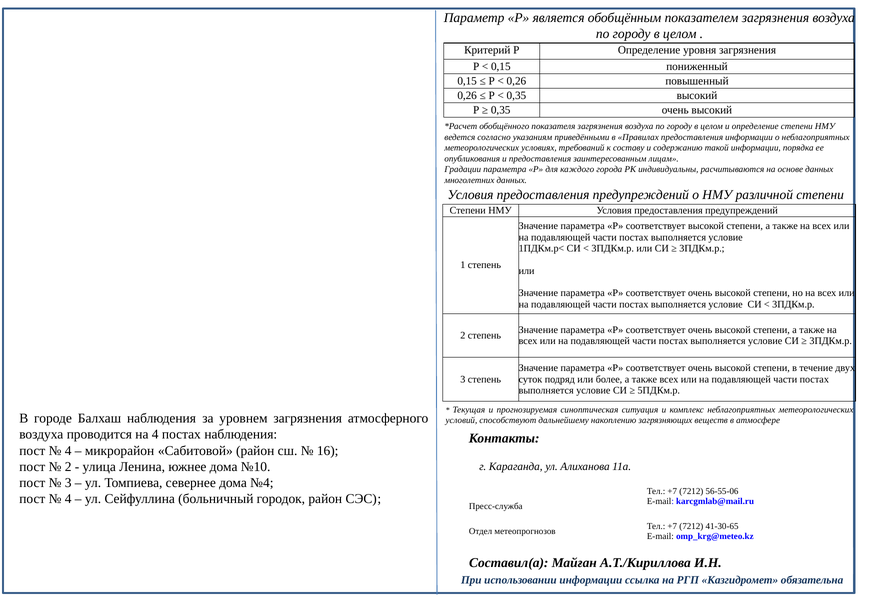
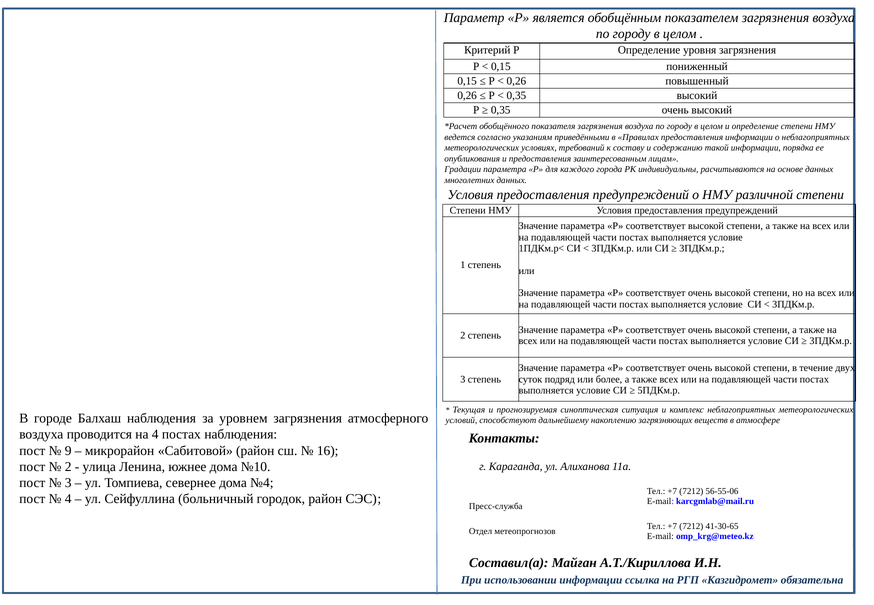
4: 4 -> 9 (68, 451)
